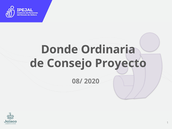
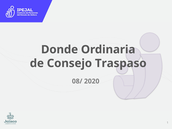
Proyecto: Proyecto -> Traspaso (121, 63)
